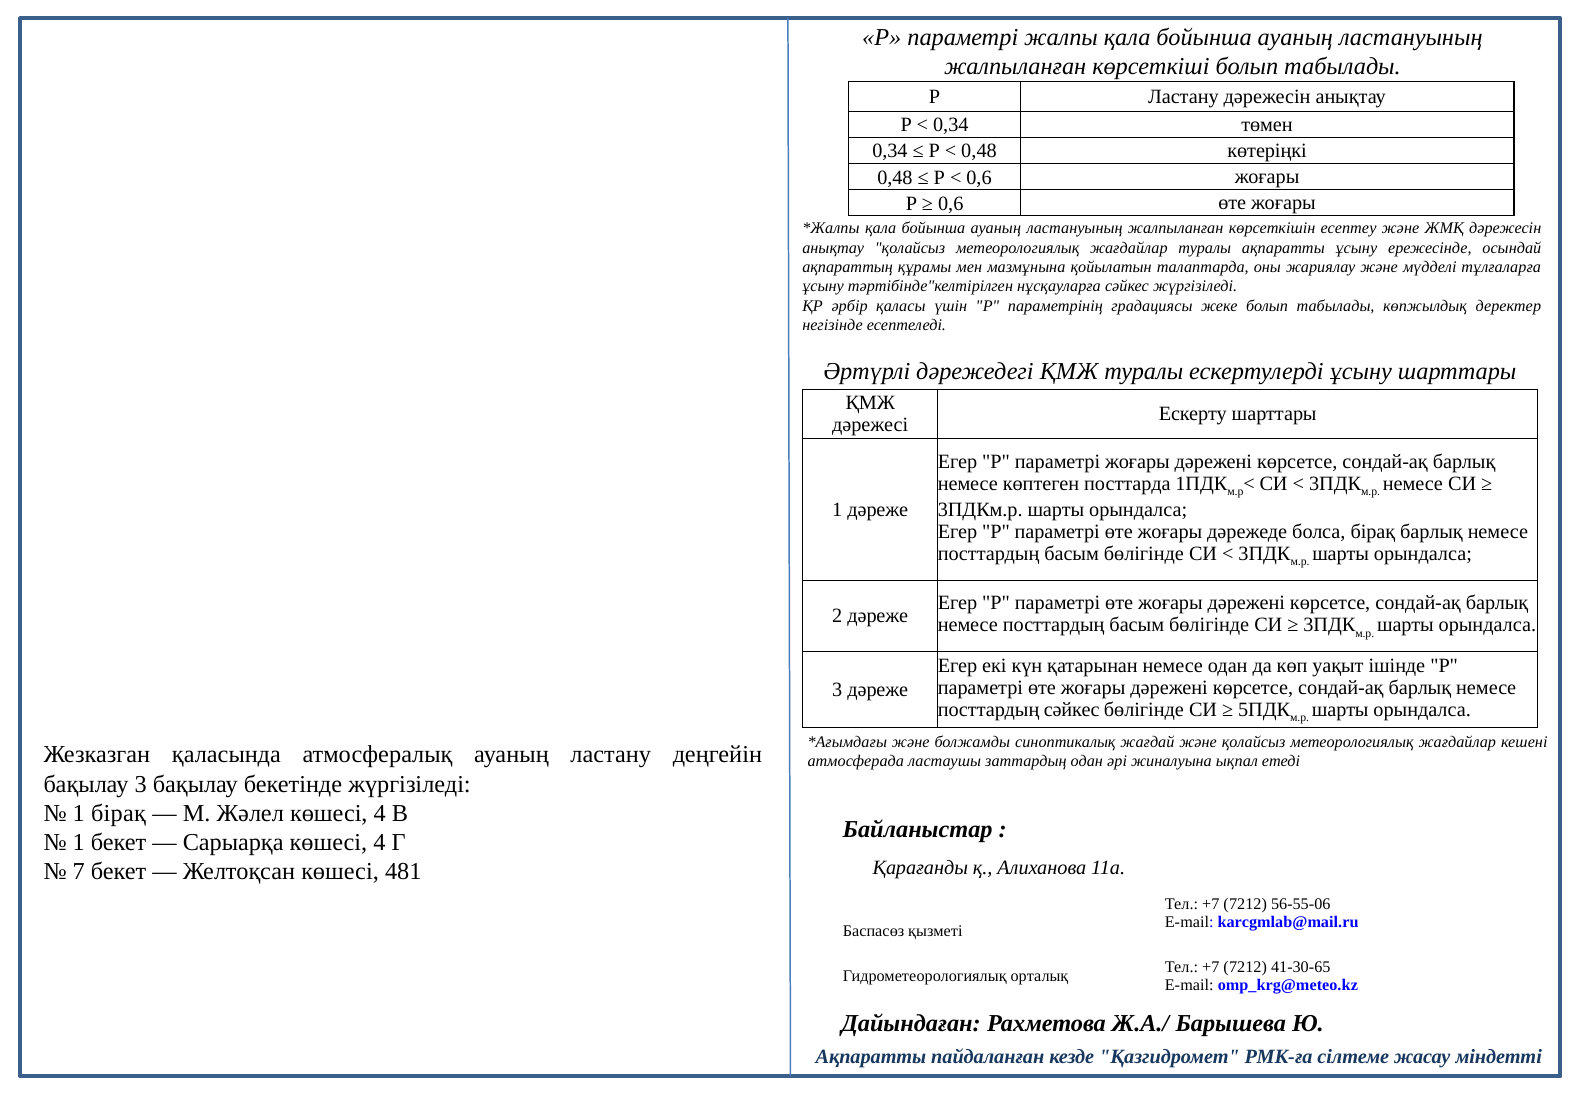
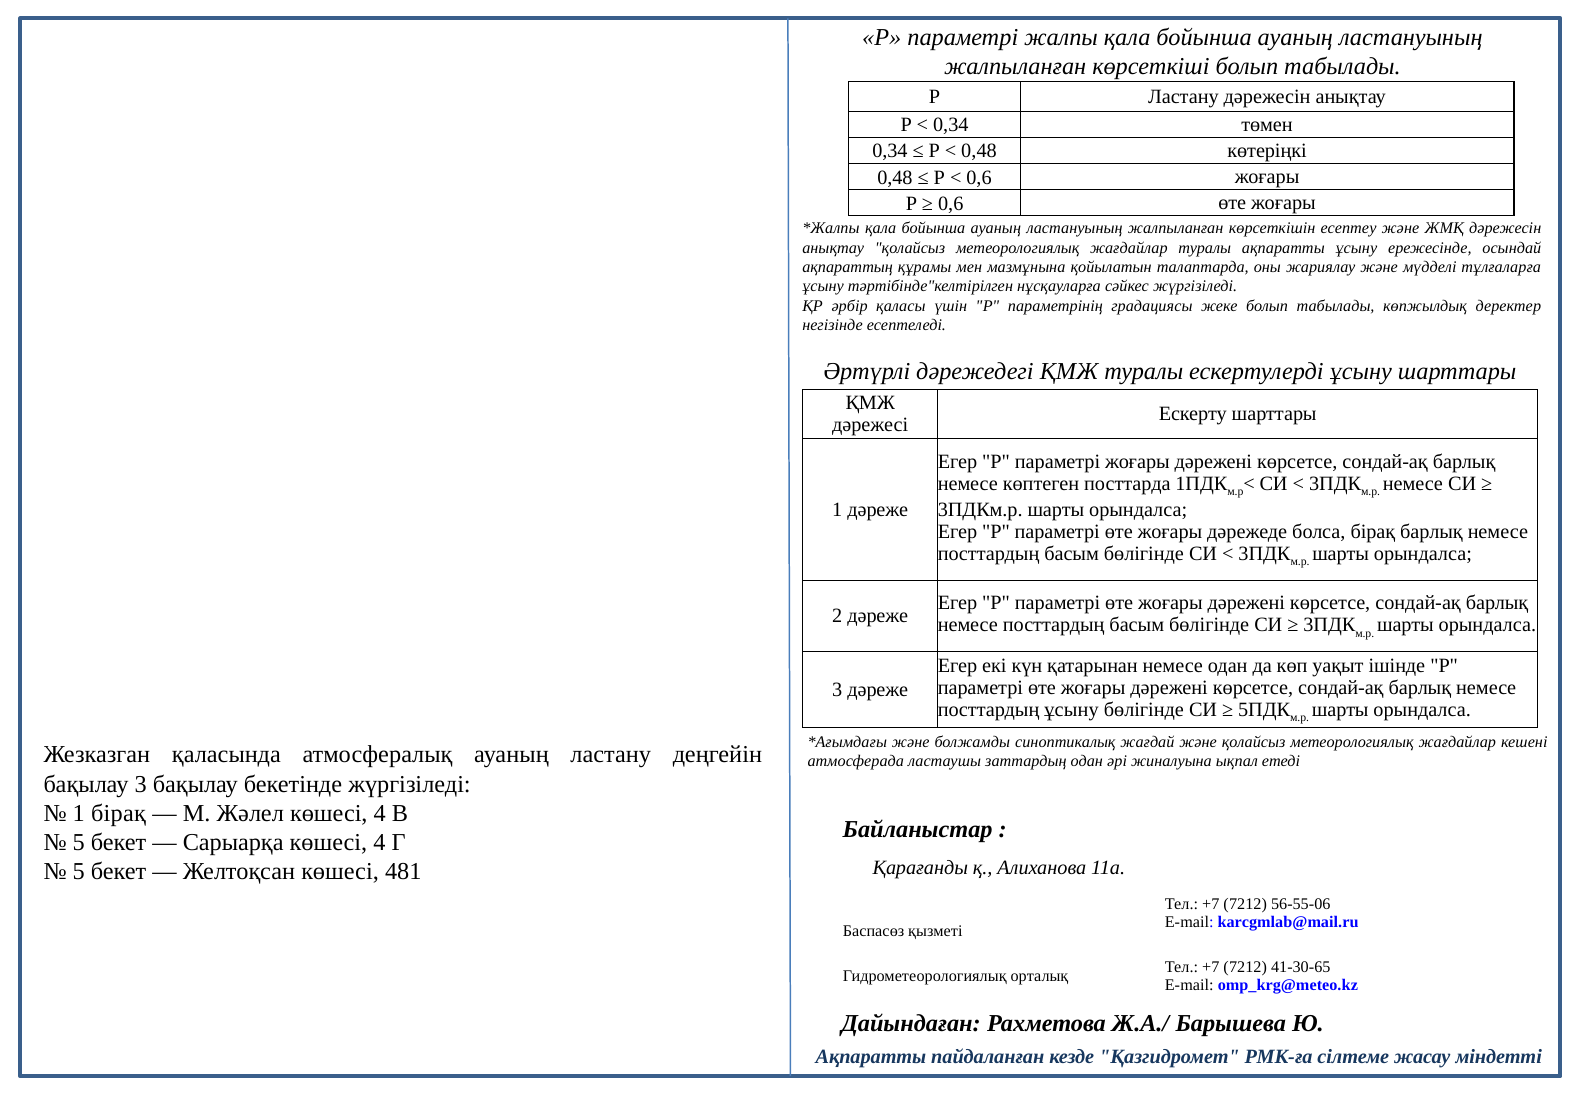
посттардың сәйкес: сәйкес -> ұсыну (1072, 710)
1: 1 -> 5 (79, 842)
7: 7 -> 5 (79, 871)
